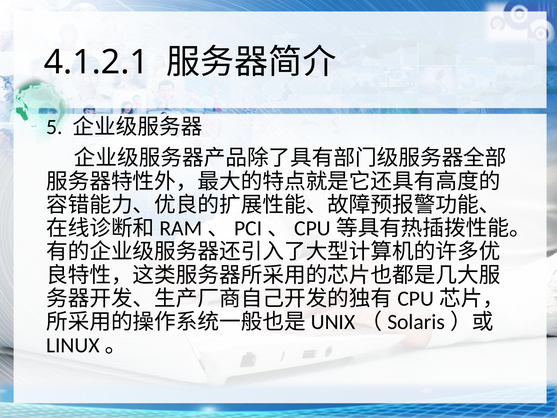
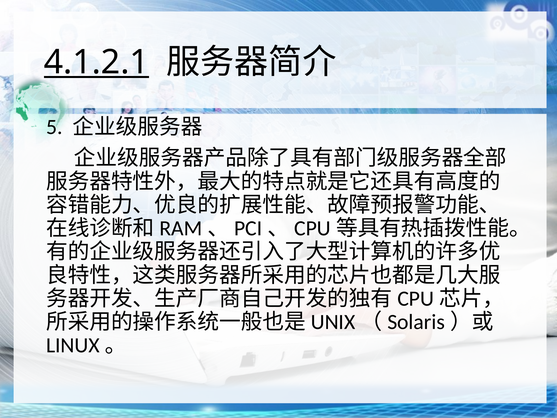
4.1.2.1 underline: none -> present (96, 62)
